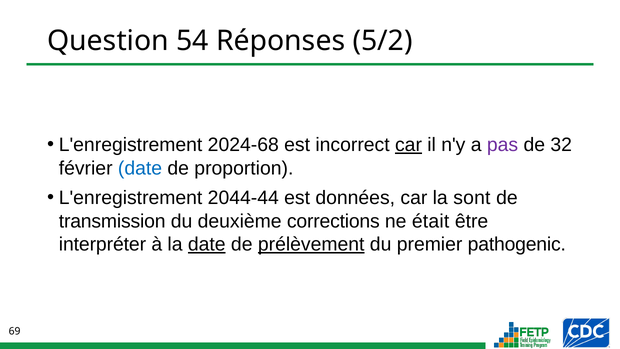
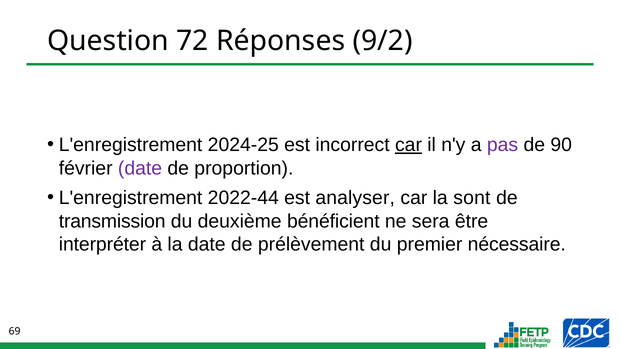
54: 54 -> 72 (192, 41)
5/2: 5/2 -> 9/2 (383, 41)
2024-68: 2024-68 -> 2024-25 (243, 145)
32: 32 -> 90 (561, 145)
date colour: blue -> purple (140, 168)
2044-44: 2044-44 -> 2022-44 (243, 198)
données: données -> analyser (355, 198)
corrections: corrections -> bénéficient (333, 221)
était: était -> sera (431, 221)
date underline: present -> none (207, 244)
prélèvement underline: present -> none (311, 244)
pathogenic: pathogenic -> nécessaire (517, 244)
